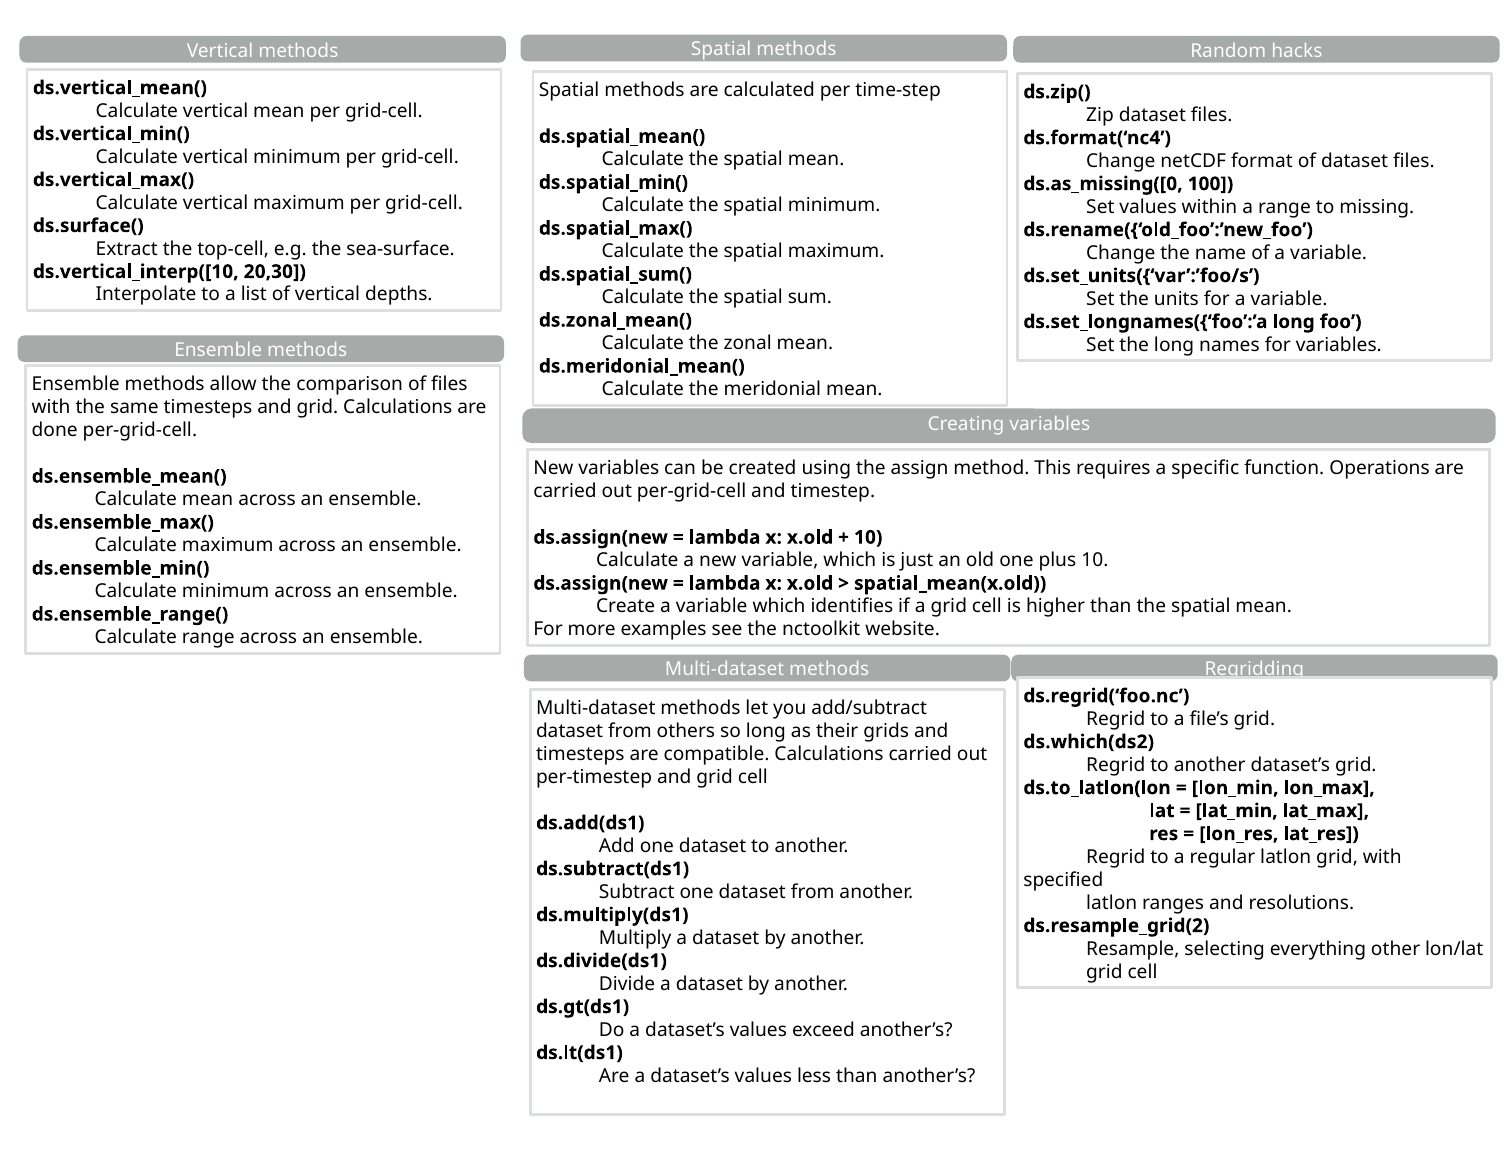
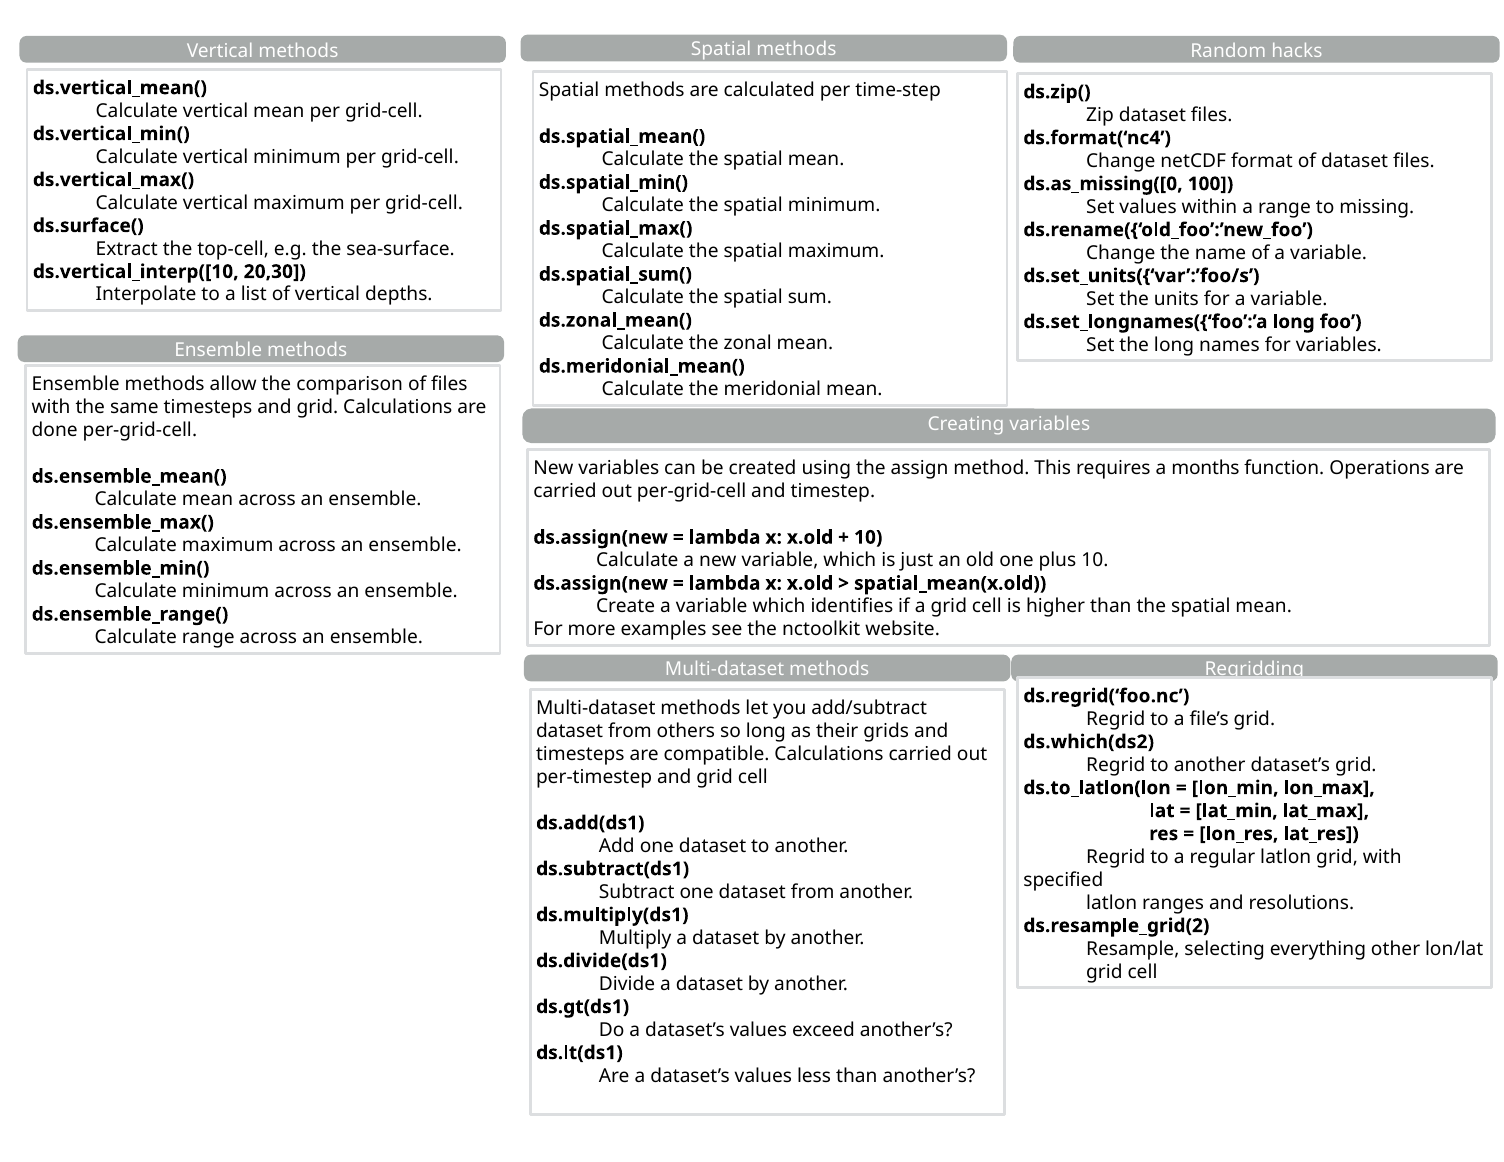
specific: specific -> months (1205, 469)
